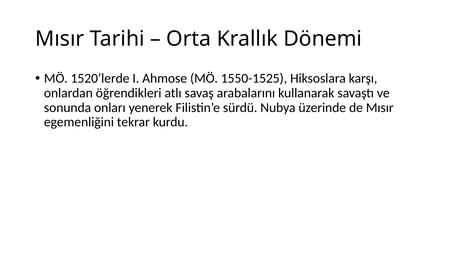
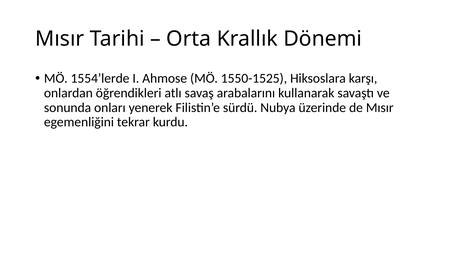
1520’lerde: 1520’lerde -> 1554’lerde (100, 78)
